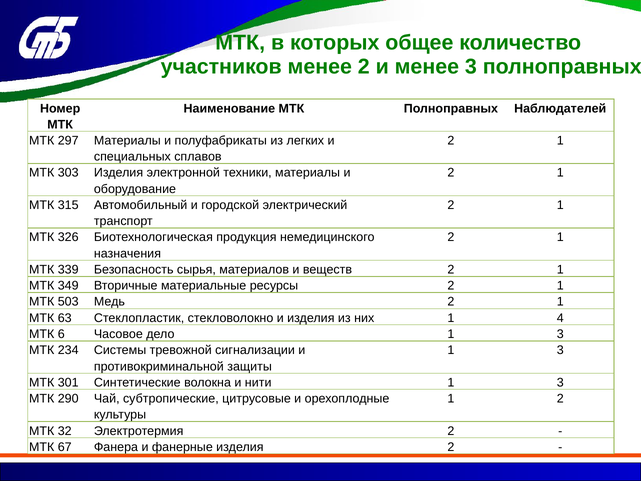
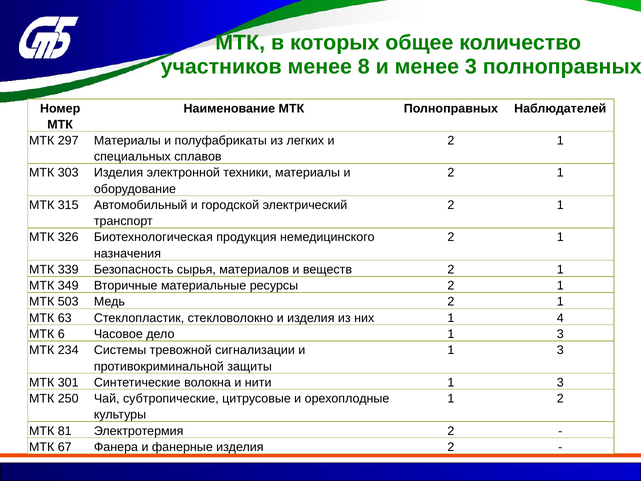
менее 2: 2 -> 8 (364, 67)
290: 290 -> 250 (68, 398)
32: 32 -> 81 (65, 431)
